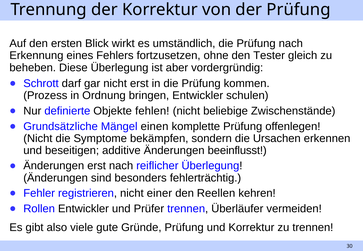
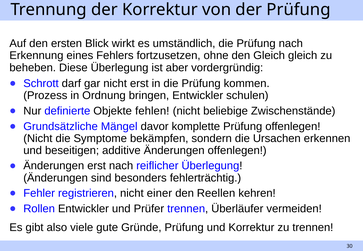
den Tester: Tester -> Gleich (269, 56)
einen: einen -> davor (155, 126)
Änderungen beeinflusst: beeinflusst -> offenlegen (237, 151)
